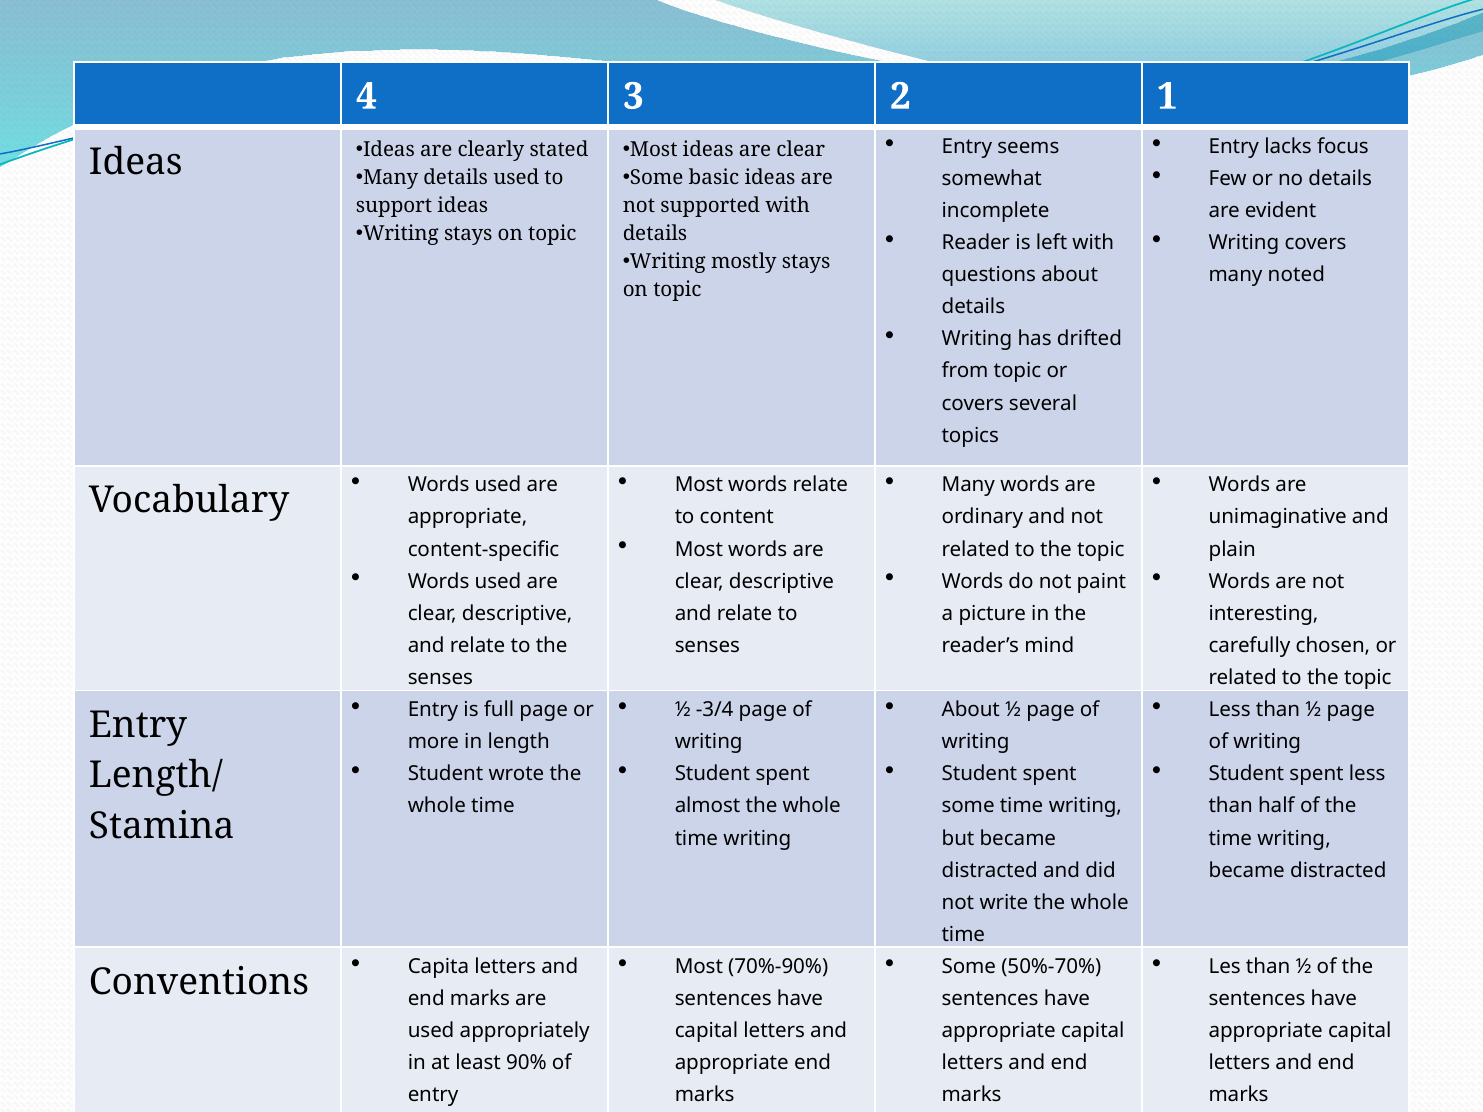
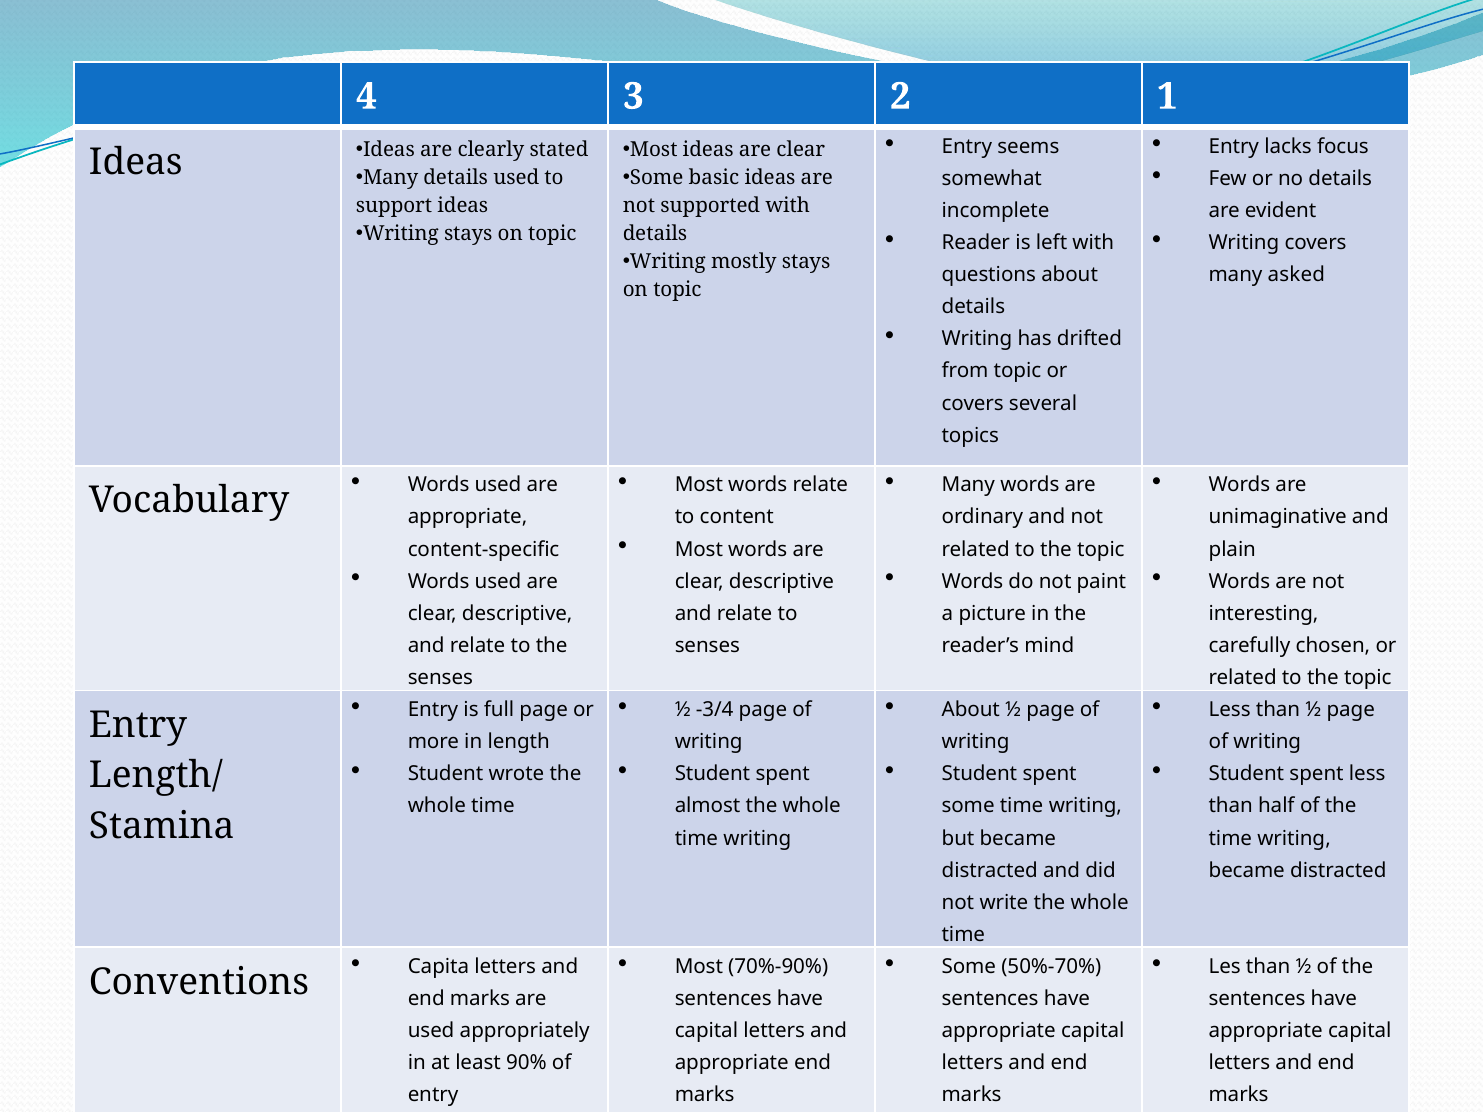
noted: noted -> asked (1296, 275)
